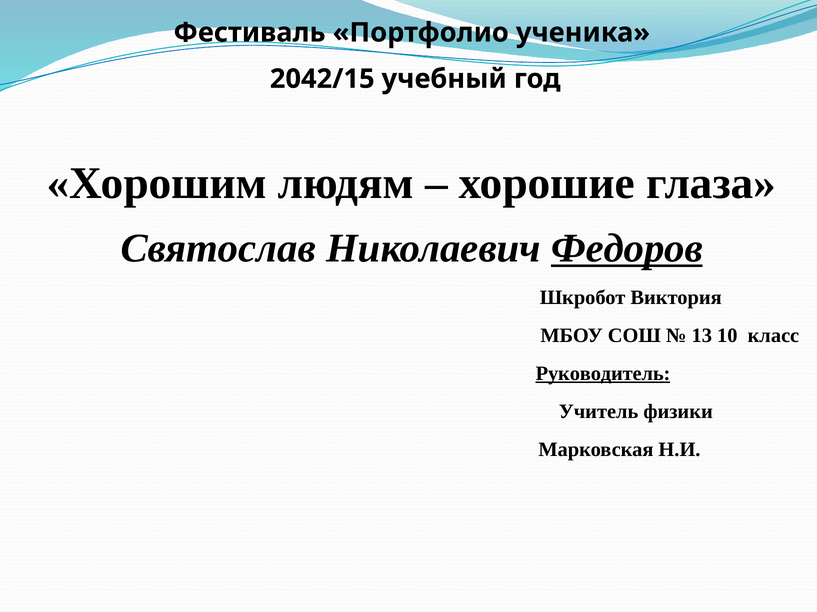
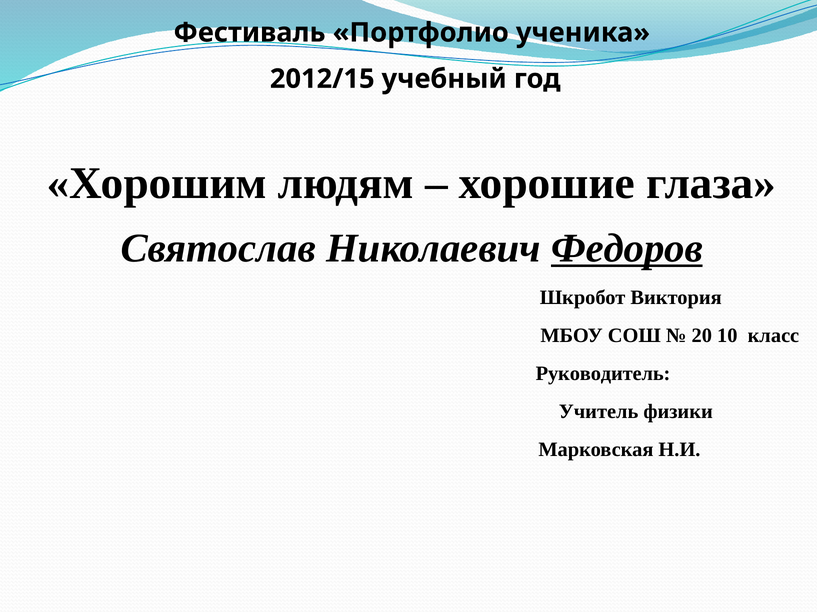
2042/15: 2042/15 -> 2012/15 (322, 79)
13: 13 -> 20 (702, 336)
Руководитель underline: present -> none (603, 374)
